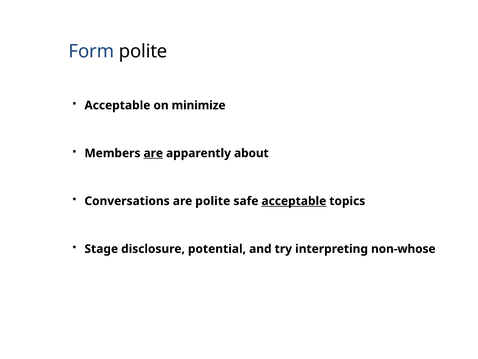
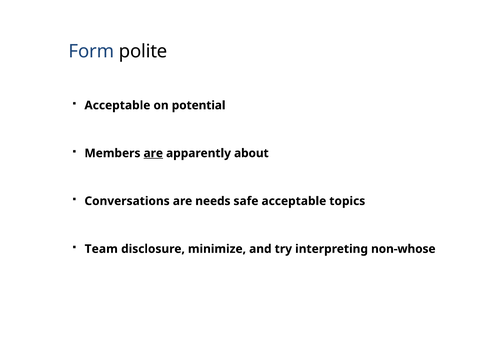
minimize: minimize -> potential (199, 105)
are polite: polite -> needs (213, 201)
acceptable underline: present -> none (294, 201)
Stage: Stage -> Team (101, 249)
potential: potential -> minimize (217, 249)
